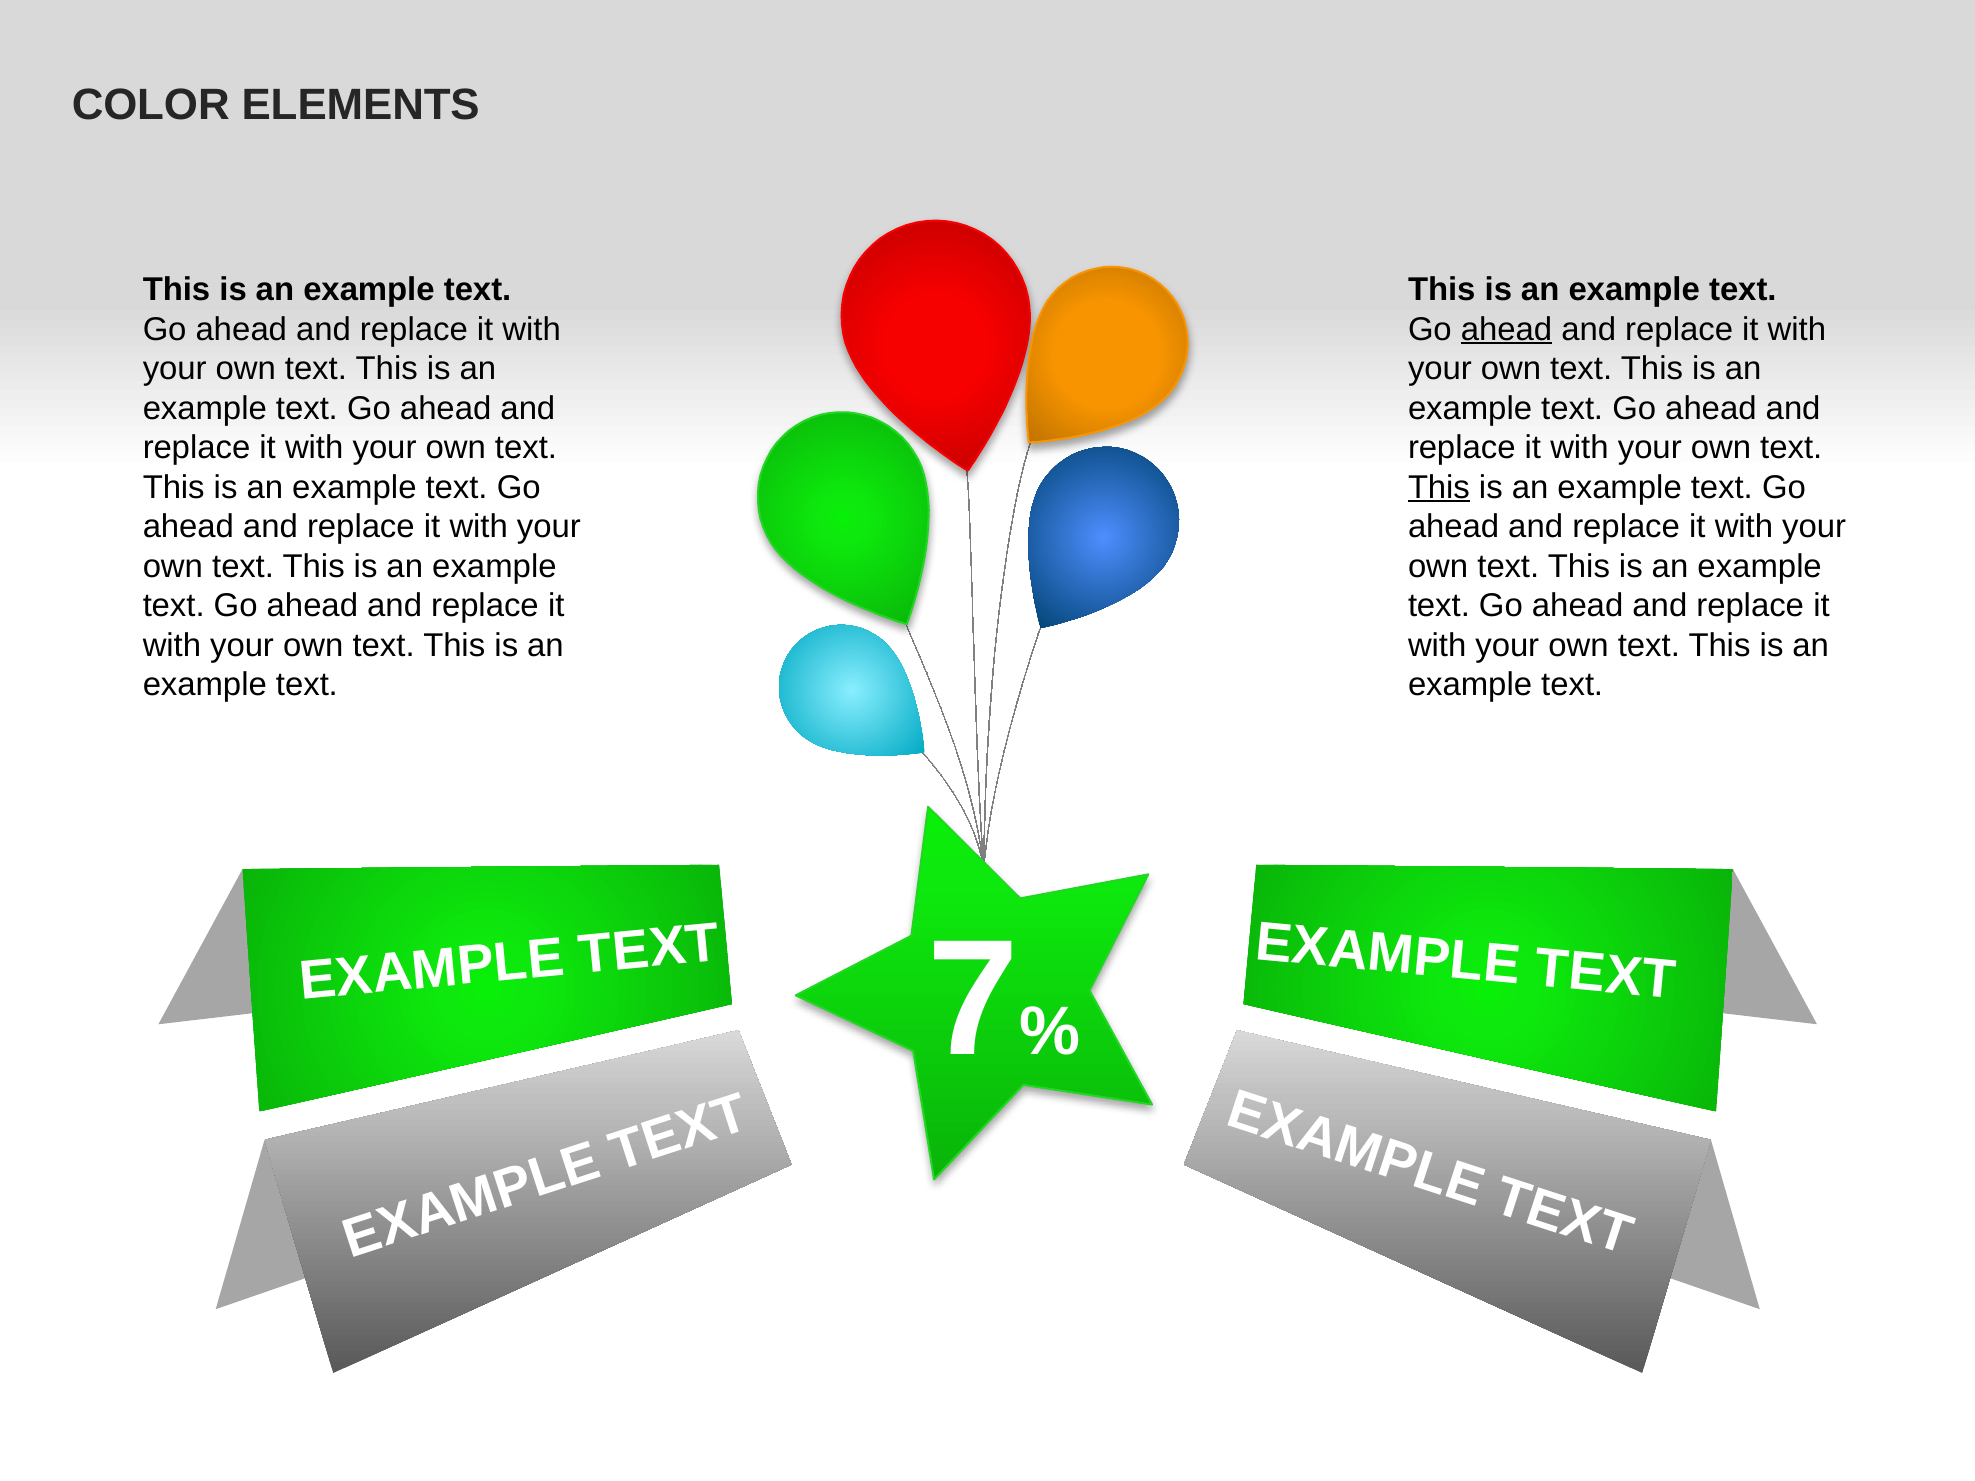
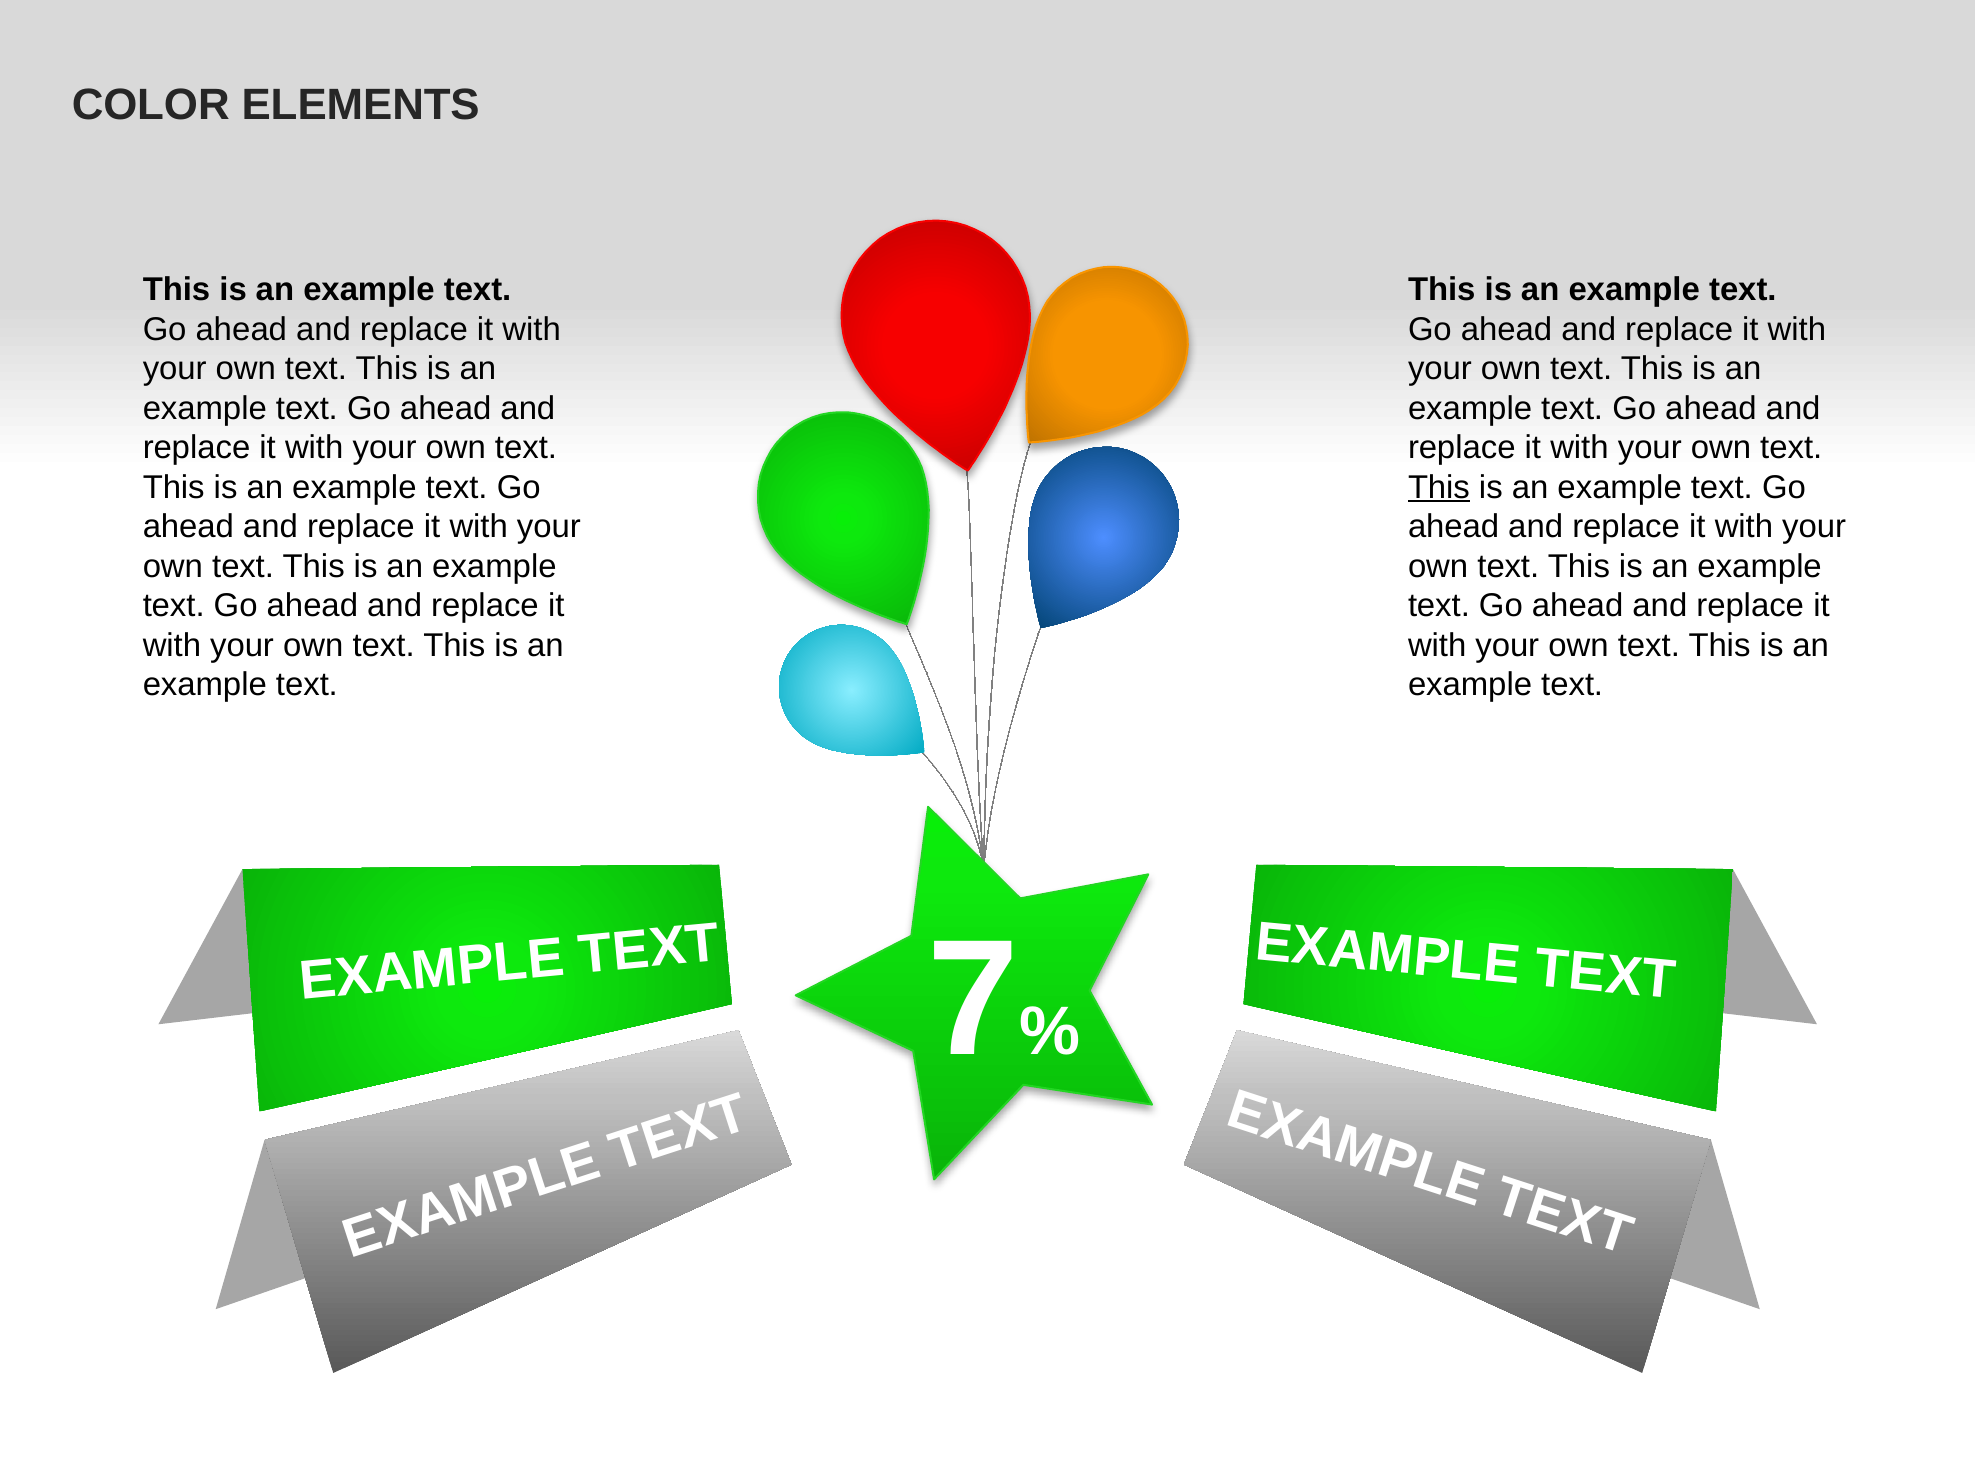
ahead underline: present -> none (1507, 329)
